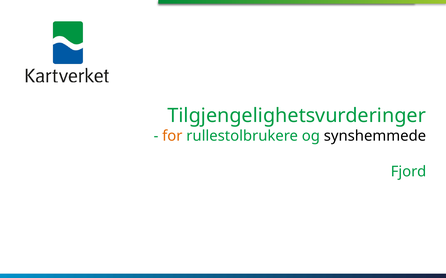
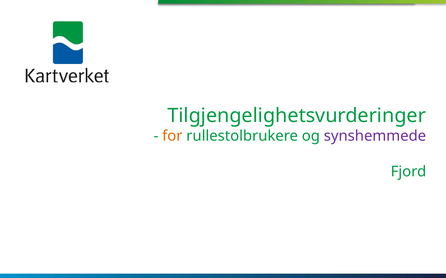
synshemmede colour: black -> purple (375, 136)
